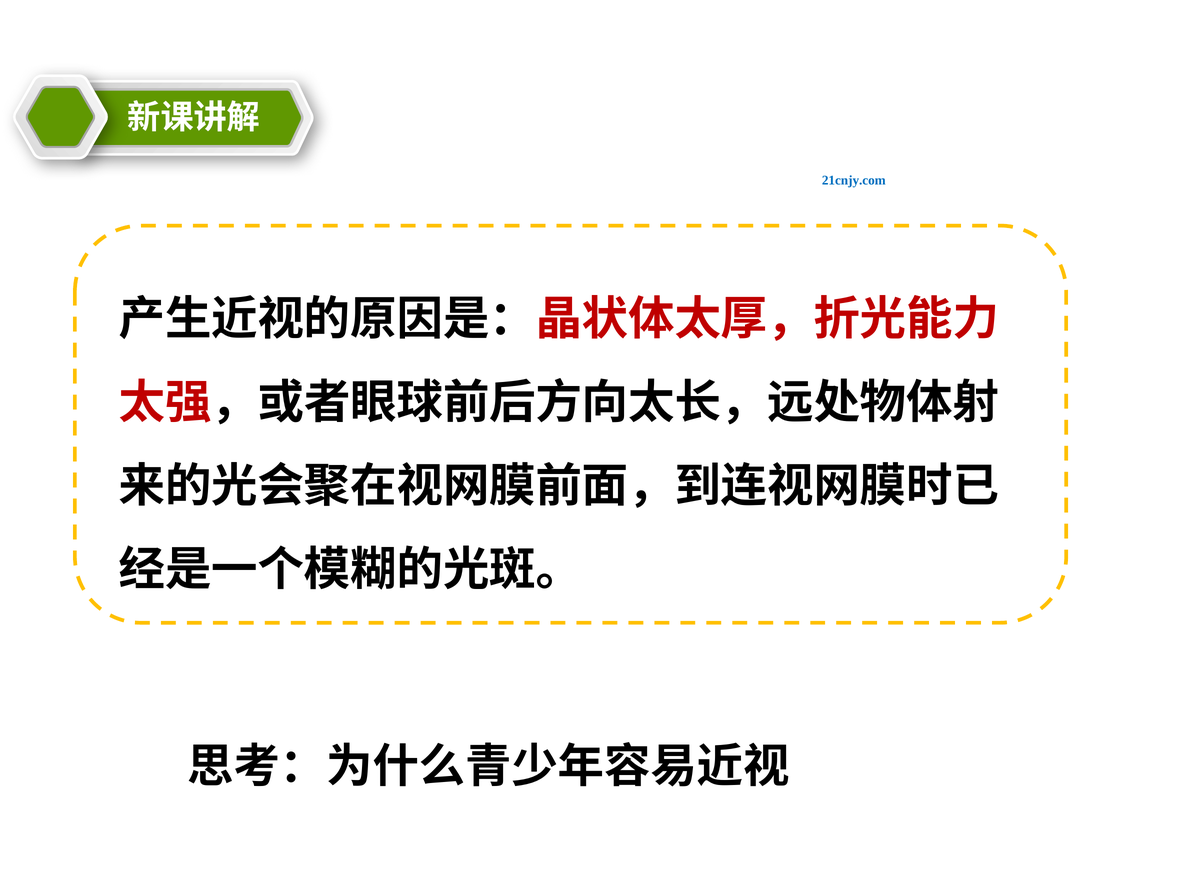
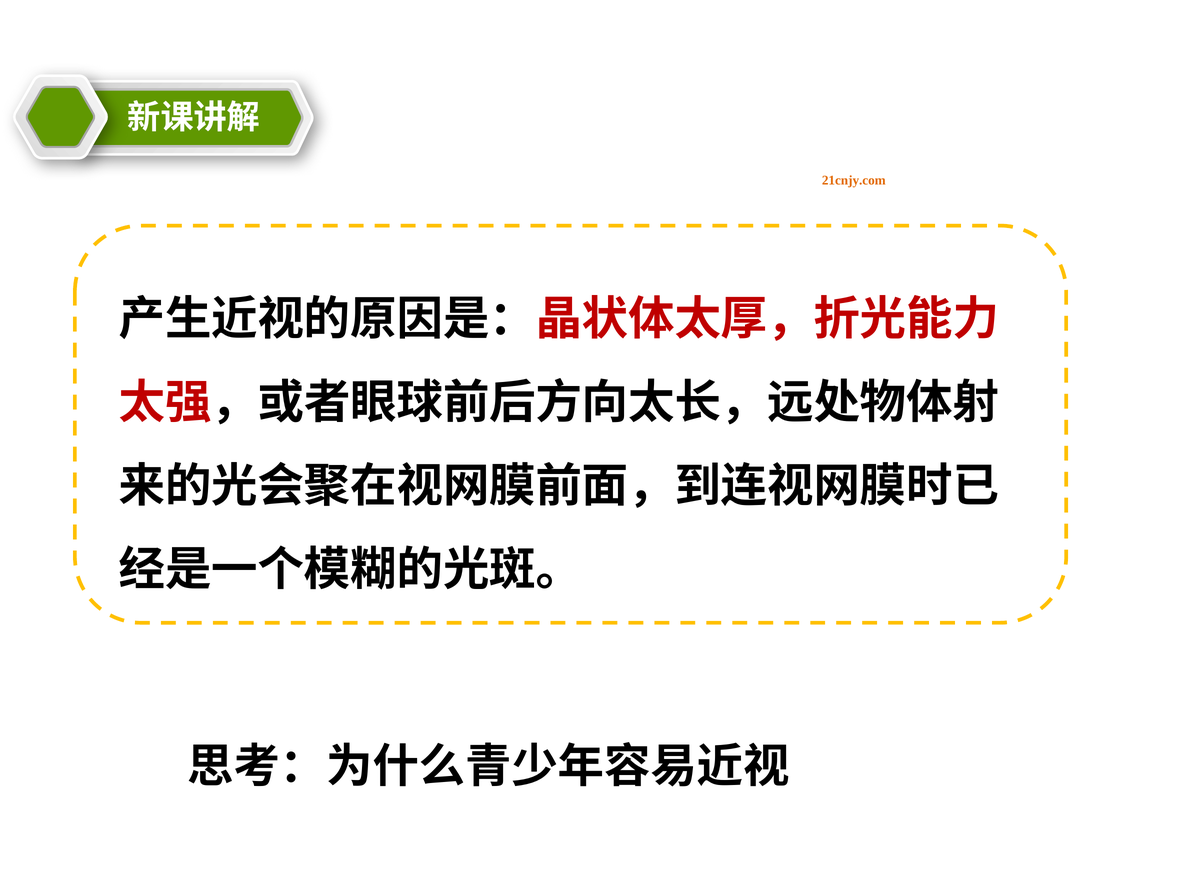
21cnjy.com colour: blue -> orange (854, 180)
